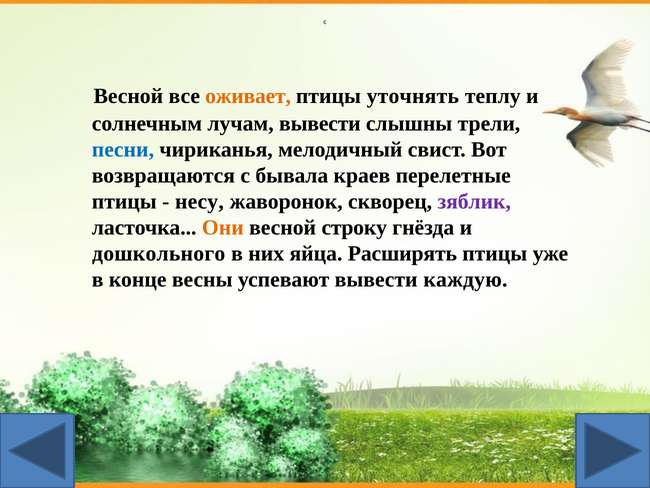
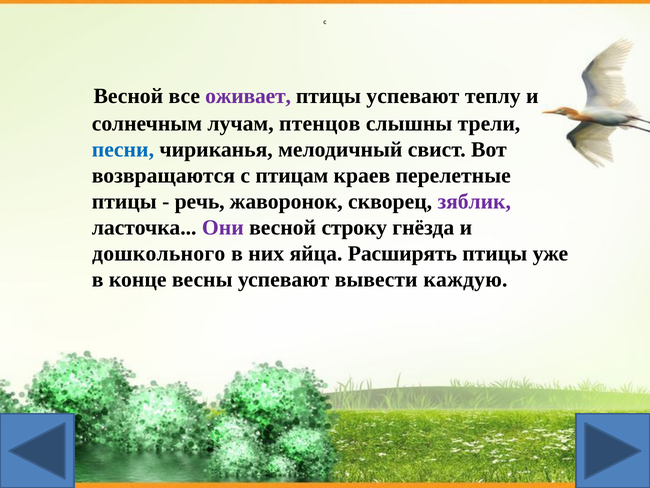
оживает colour: orange -> purple (248, 96)
птицы уточнять: уточнять -> успевают (413, 96)
лучам вывести: вывести -> птенцов (320, 124)
бывала: бывала -> птицам (292, 176)
несу: несу -> речь (200, 202)
Они colour: orange -> purple (223, 228)
